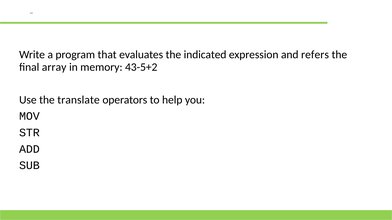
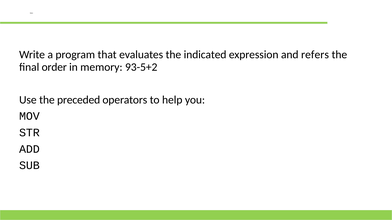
array: array -> order (54, 67)
43-5+2: 43-5+2 -> 93-5+2 (141, 67)
translate: translate -> preceded (79, 100)
